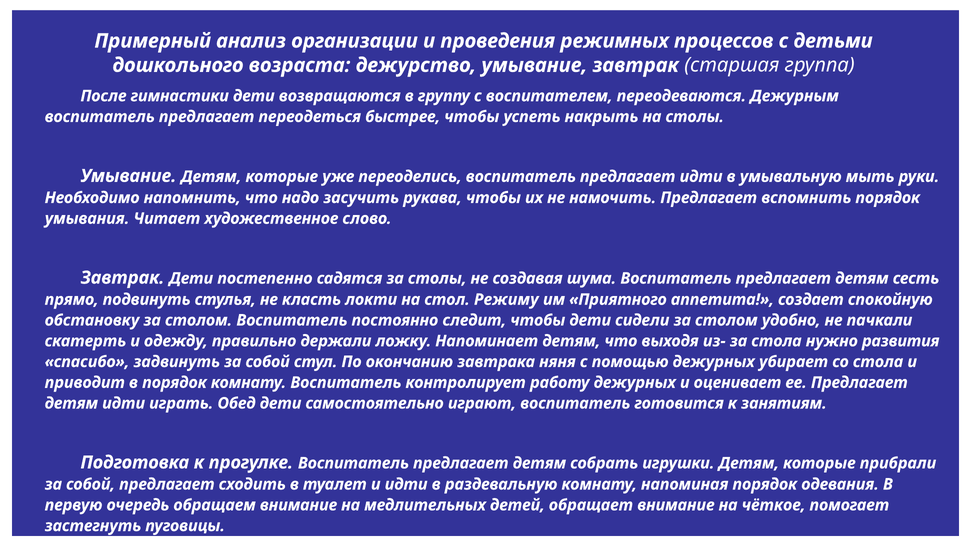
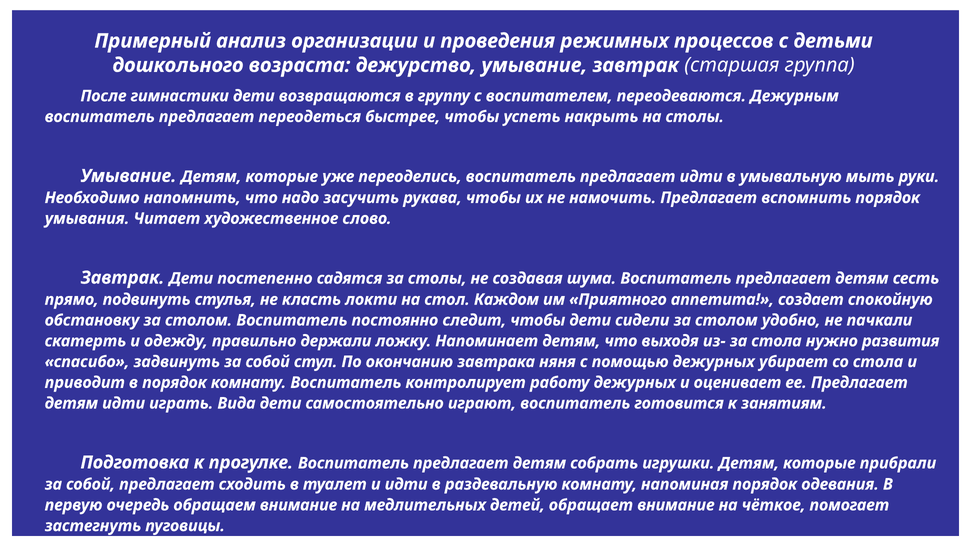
Режиму: Режиму -> Каждом (506, 299)
Обед: Обед -> Вида (236, 403)
